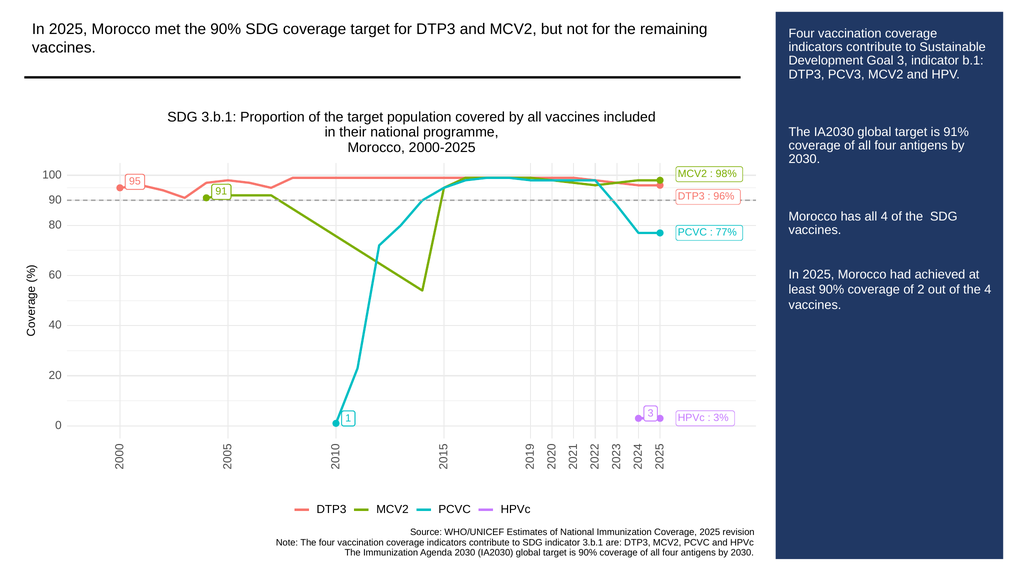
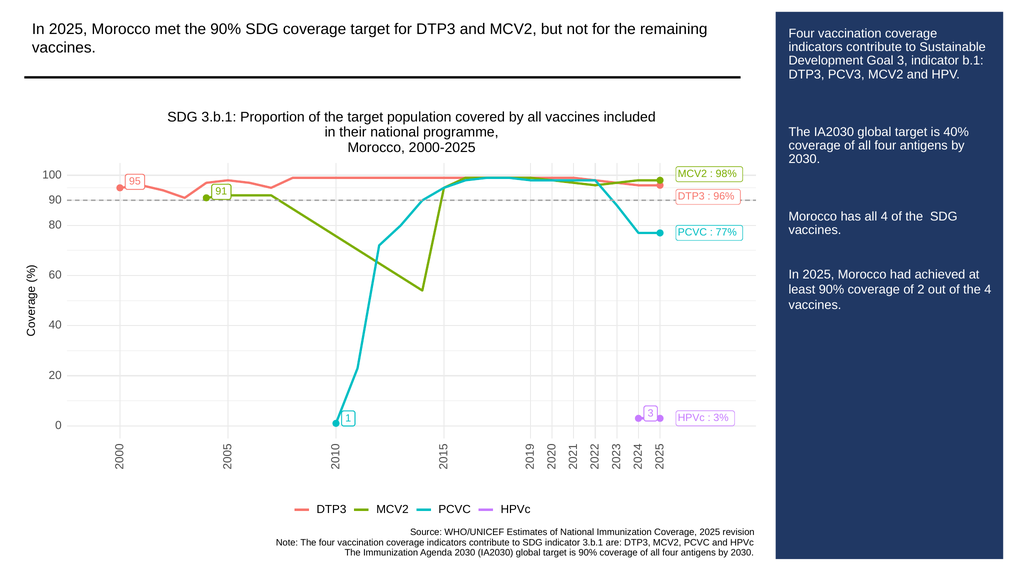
91%: 91% -> 40% (956, 132)
